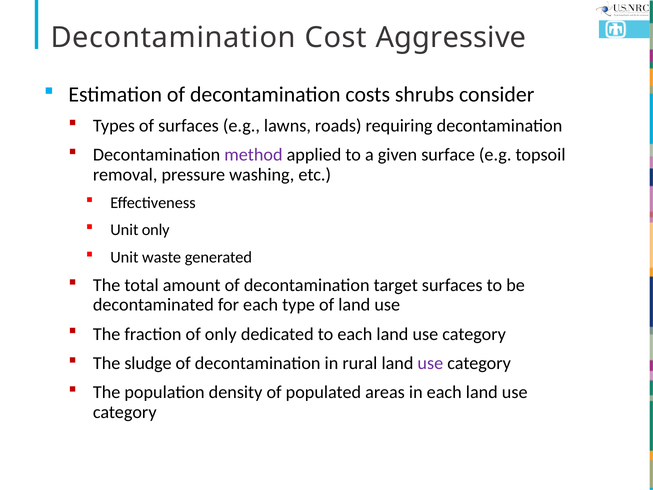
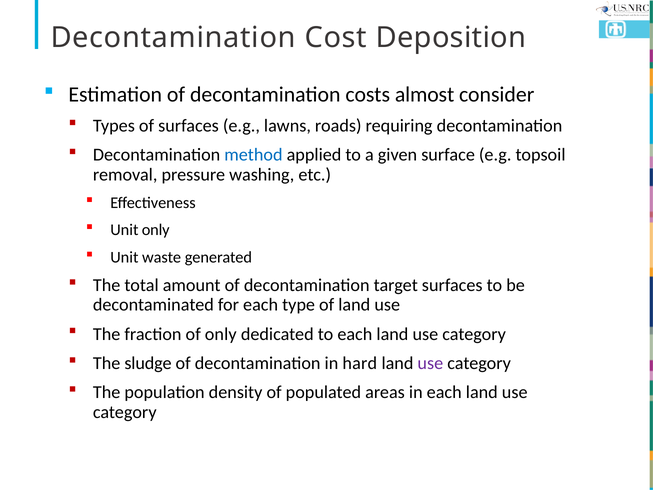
Aggressive: Aggressive -> Deposition (451, 38)
shrubs: shrubs -> almost (425, 95)
method colour: purple -> blue (253, 155)
rural: rural -> hard (360, 363)
